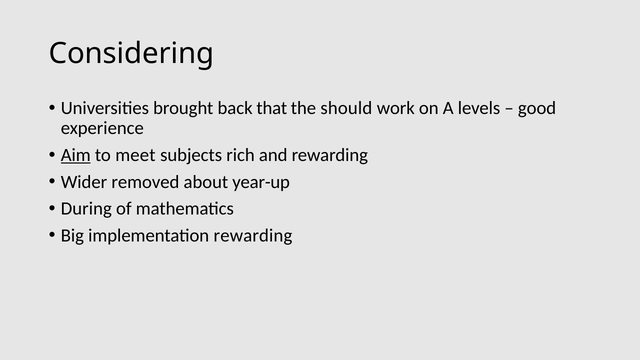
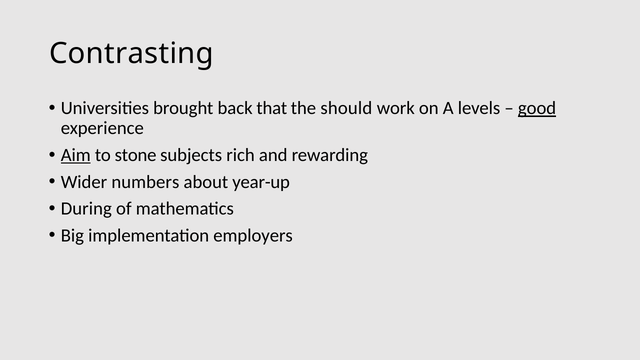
Considering: Considering -> Contrasting (131, 54)
good underline: none -> present (537, 108)
meet: meet -> stone (136, 155)
removed: removed -> numbers (145, 182)
implementation rewarding: rewarding -> employers (253, 235)
